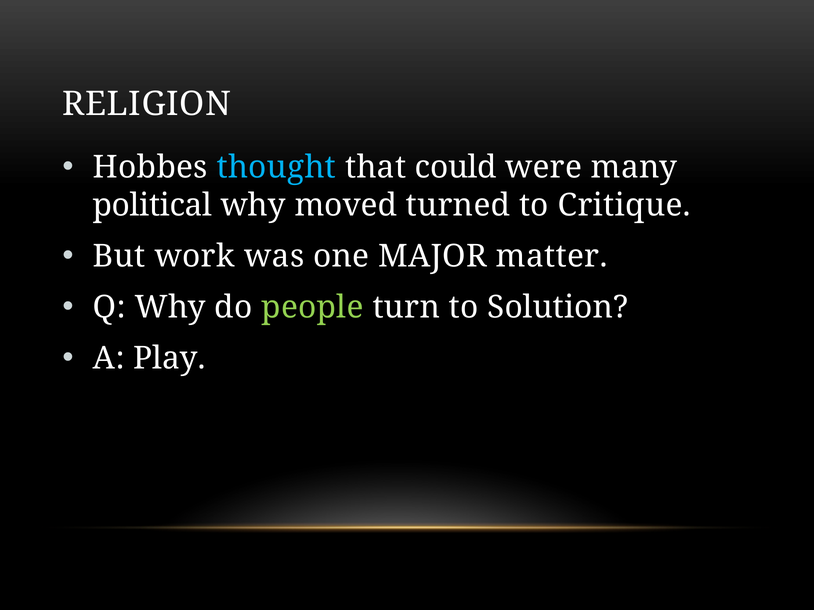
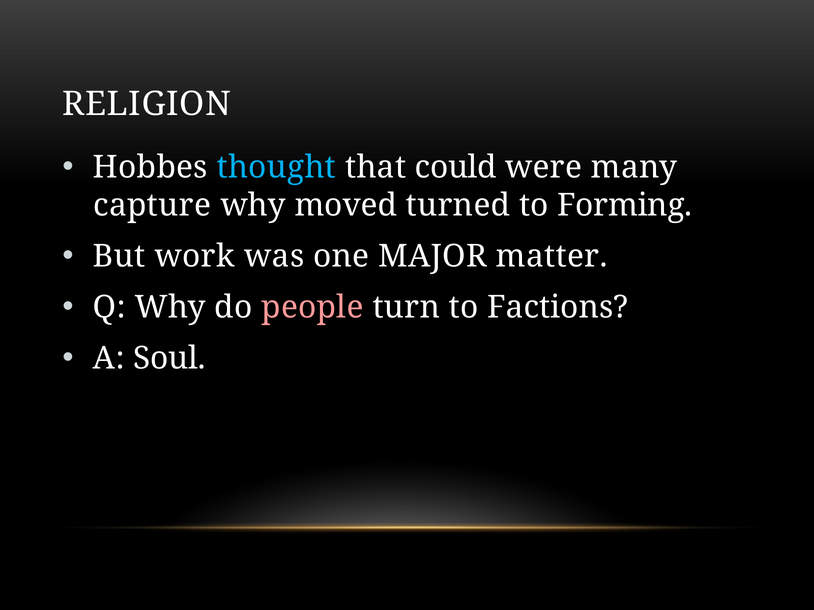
political: political -> capture (152, 206)
Critique: Critique -> Forming (625, 206)
people colour: light green -> pink (312, 308)
Solution: Solution -> Factions (558, 308)
Play: Play -> Soul (170, 359)
